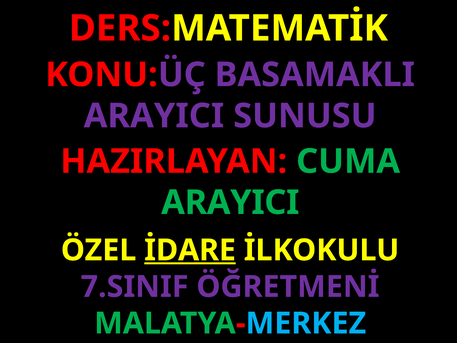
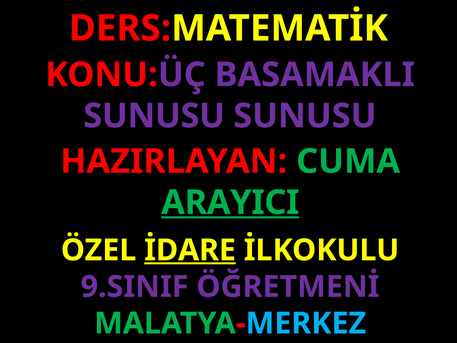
ARAYICI: ARAYICI -> SUNUSU (154, 116)
ARAYICI underline: none -> present (230, 202)
7.SINIF: 7.SINIF -> 9.SINIF (135, 287)
